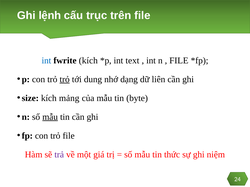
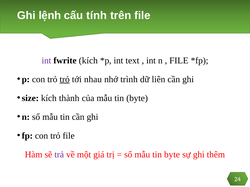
trục: trục -> tính (97, 16)
int colour: blue -> purple (46, 61)
dung: dung -> nhau (93, 79)
dạng: dạng -> trình (129, 79)
mảng: mảng -> thành (69, 98)
mẫu underline: present -> none (50, 117)
số mẫu tin thức: thức -> byte (172, 155)
niệm: niệm -> thêm (216, 155)
